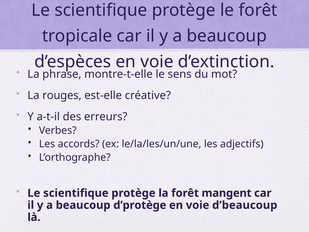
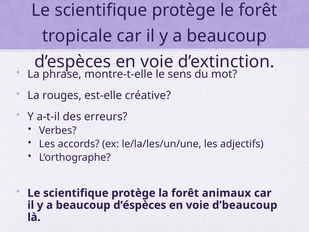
mangent: mangent -> animaux (226, 193)
d’protège: d’protège -> d’éspèces (140, 205)
